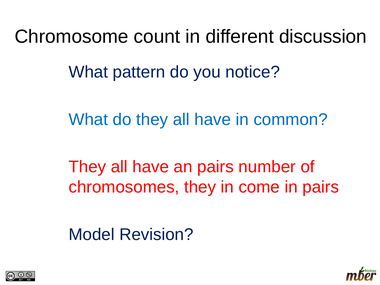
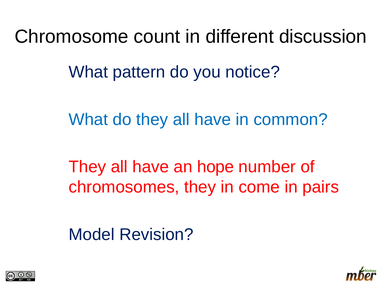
an pairs: pairs -> hope (216, 167)
